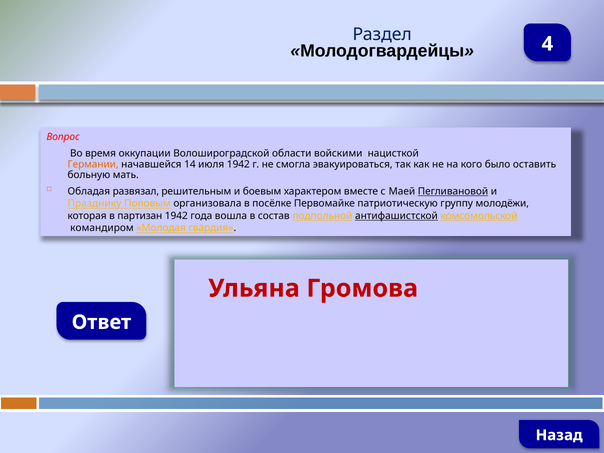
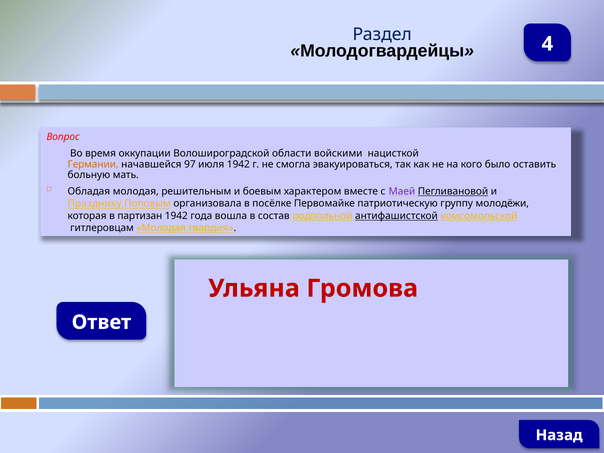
14: 14 -> 97 (190, 164)
Обладая развязал: развязал -> молодая (136, 191)
Маей colour: black -> purple (402, 191)
командиром: командиром -> гитлеровцам (102, 228)
